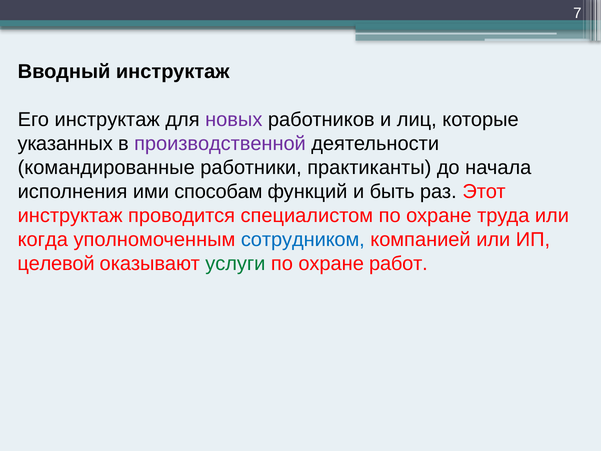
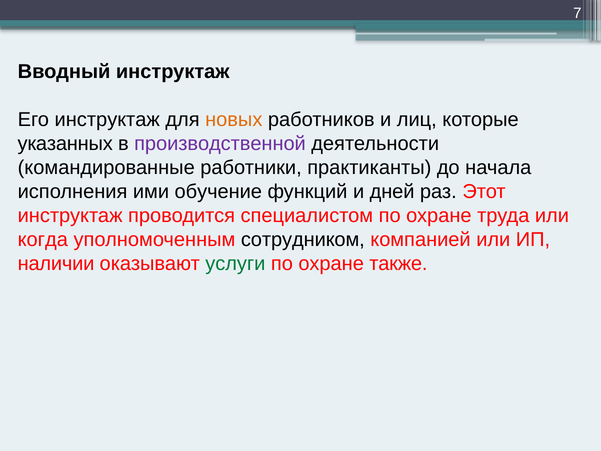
новых colour: purple -> orange (234, 119)
способам: способам -> обучение (218, 192)
быть: быть -> дней (392, 192)
сотрудником colour: blue -> black (303, 240)
целевой: целевой -> наличии (56, 264)
работ: работ -> также (398, 264)
